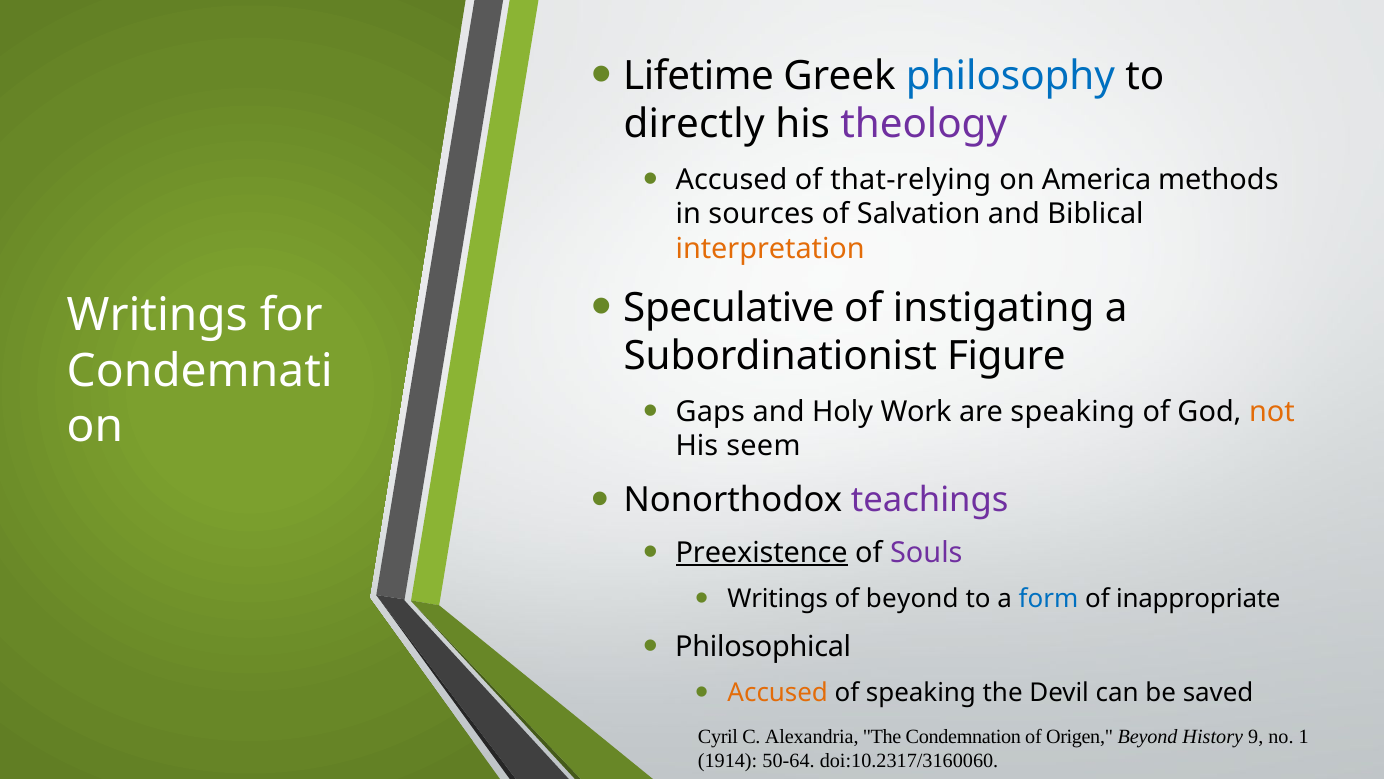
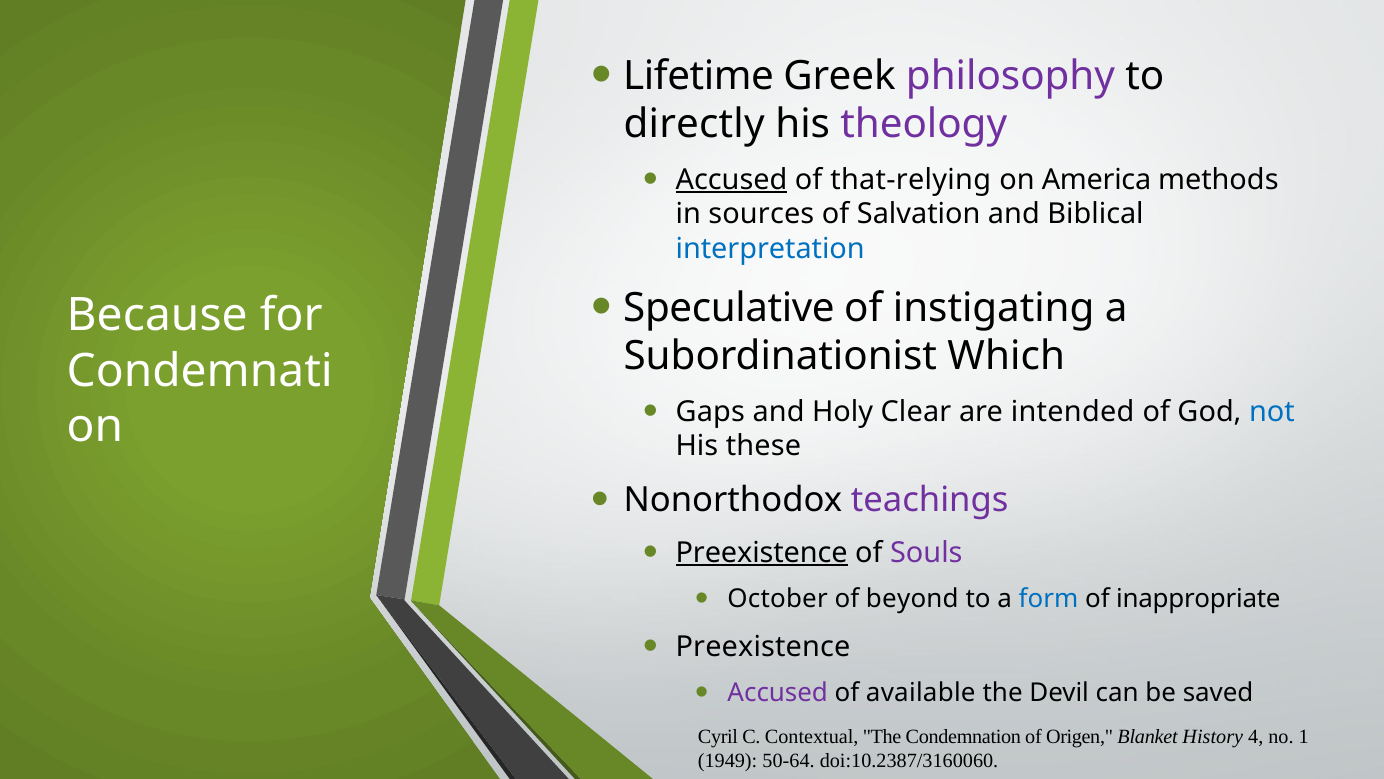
philosophy colour: blue -> purple (1010, 76)
Accused underline: none -> present (732, 180)
interpretation colour: orange -> blue (770, 249)
Writings: Writings -> Because (157, 315)
Figure: Figure -> Which (1006, 356)
Work: Work -> Clear (916, 411)
are speaking: speaking -> intended (1073, 411)
not colour: orange -> blue (1272, 411)
seem: seem -> these (763, 446)
Writings: Writings -> October (778, 599)
Philosophical: Philosophical -> Preexistence (763, 646)
Accused colour: orange -> purple (778, 693)
of speaking: speaking -> available (921, 693)
Alexandria: Alexandria -> Contextual (812, 736)
Origen Beyond: Beyond -> Blanket (1148, 736)
9: 9 -> 4 (1256, 736)
1914: 1914 -> 1949 (728, 761)
doi:10.2317/3160060: doi:10.2317/3160060 -> doi:10.2387/3160060 (909, 761)
